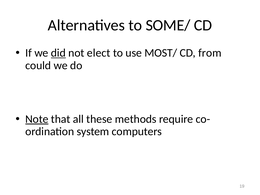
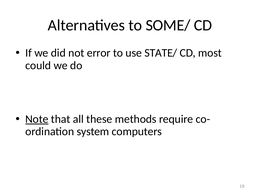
did underline: present -> none (58, 53)
elect: elect -> error (99, 53)
MOST/: MOST/ -> STATE/ (161, 53)
from: from -> most (210, 53)
